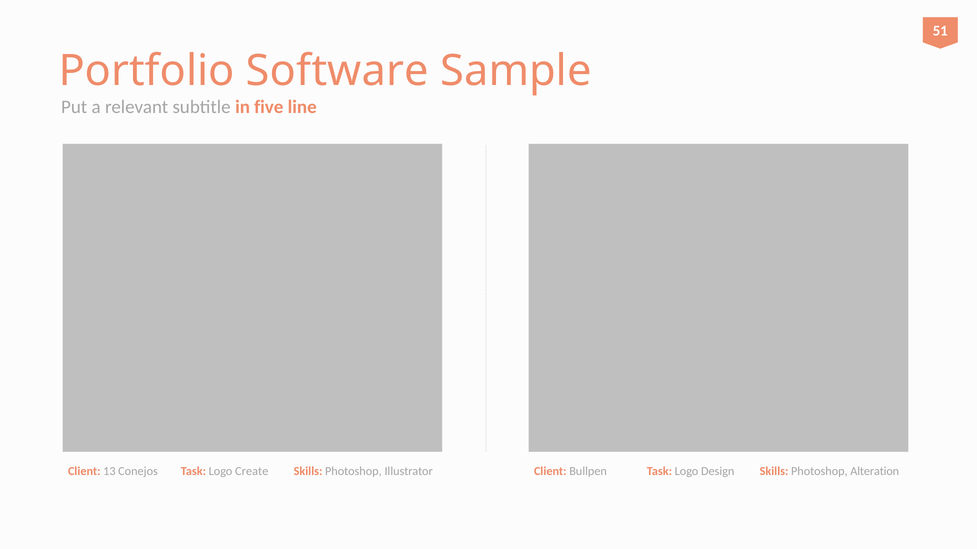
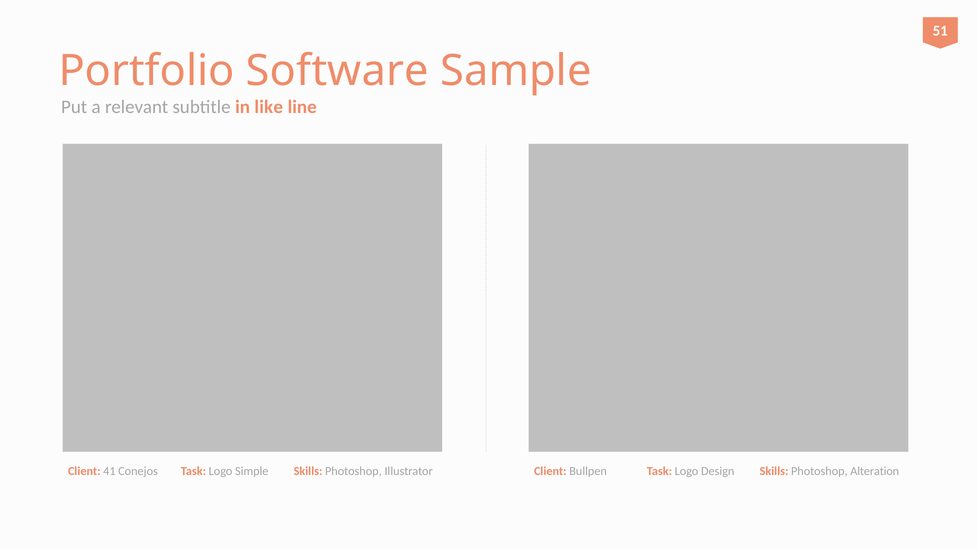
five: five -> like (269, 107)
13: 13 -> 41 (109, 472)
Create: Create -> Simple (252, 472)
